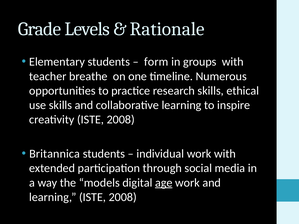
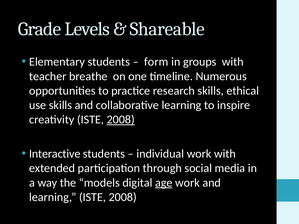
Rationale: Rationale -> Shareable (167, 29)
2008 underline: none -> present (121, 120)
Britannica: Britannica -> Interactive (55, 154)
